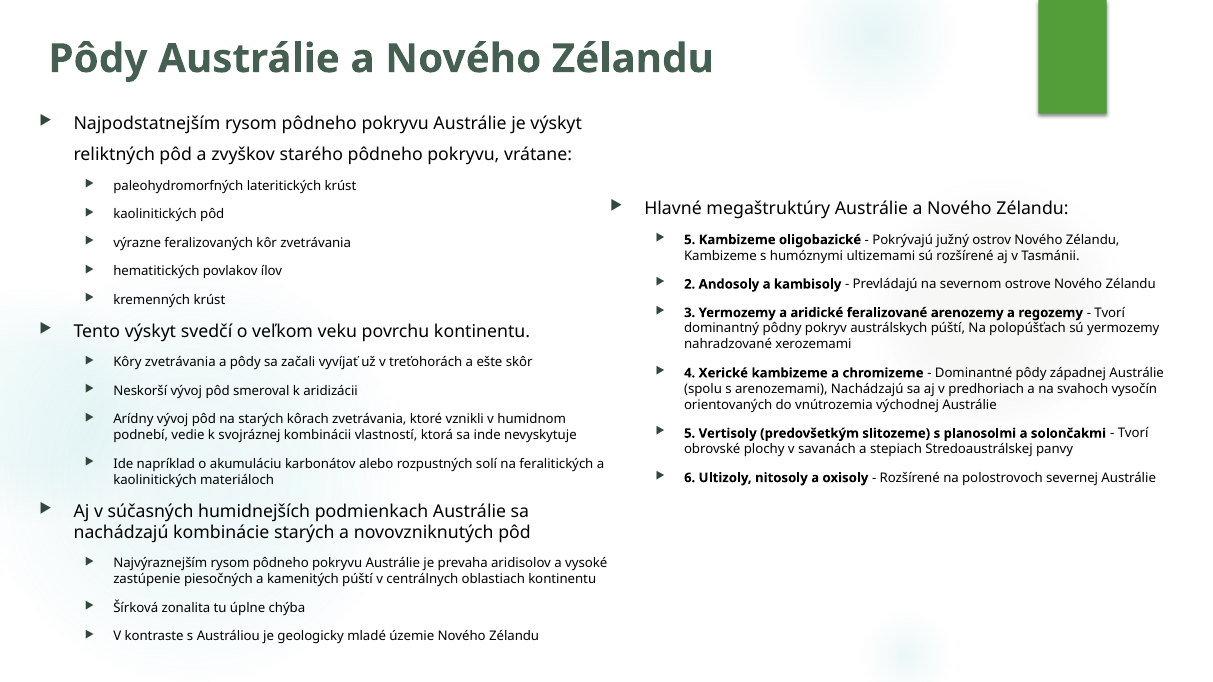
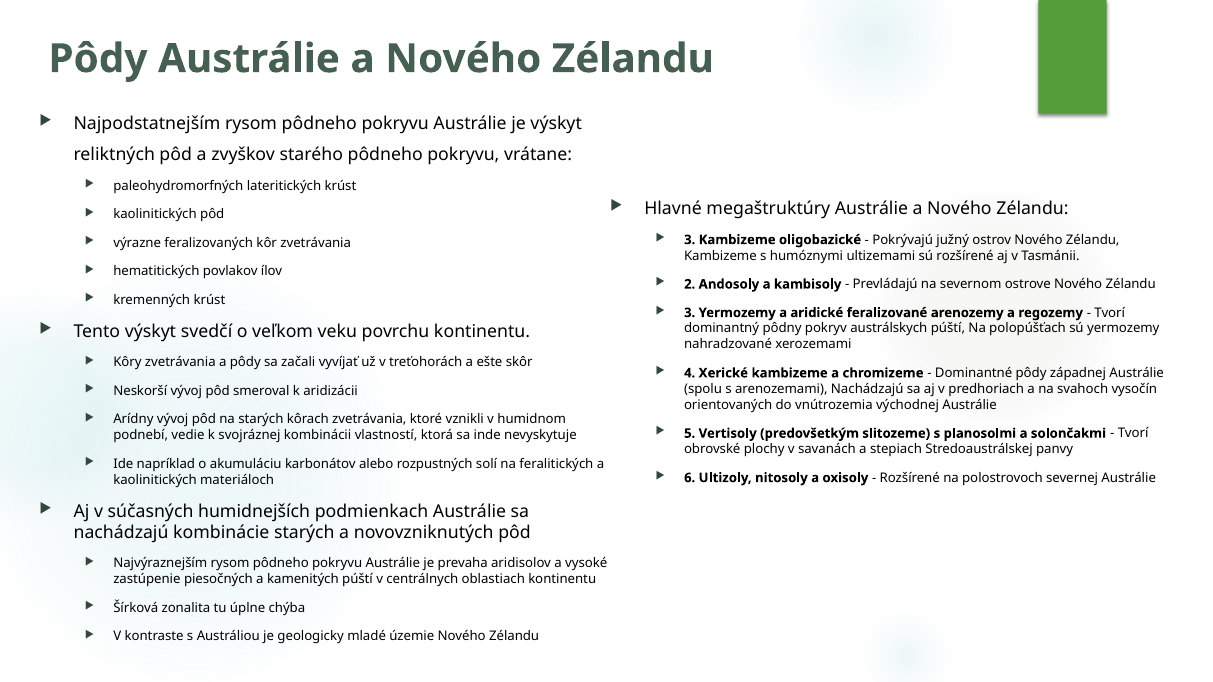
5: 5 -> 3 (690, 240)
